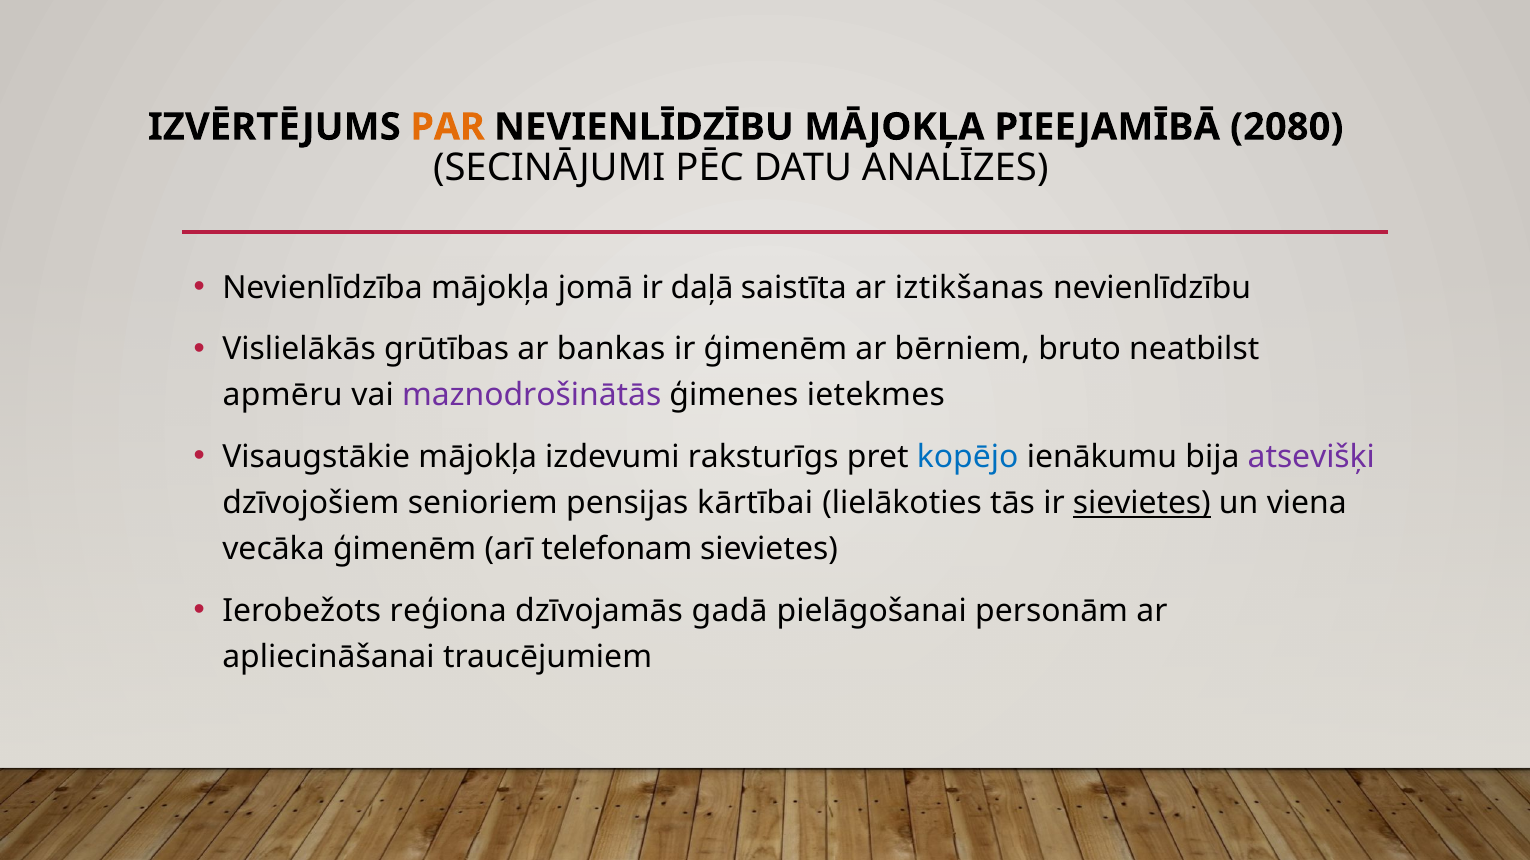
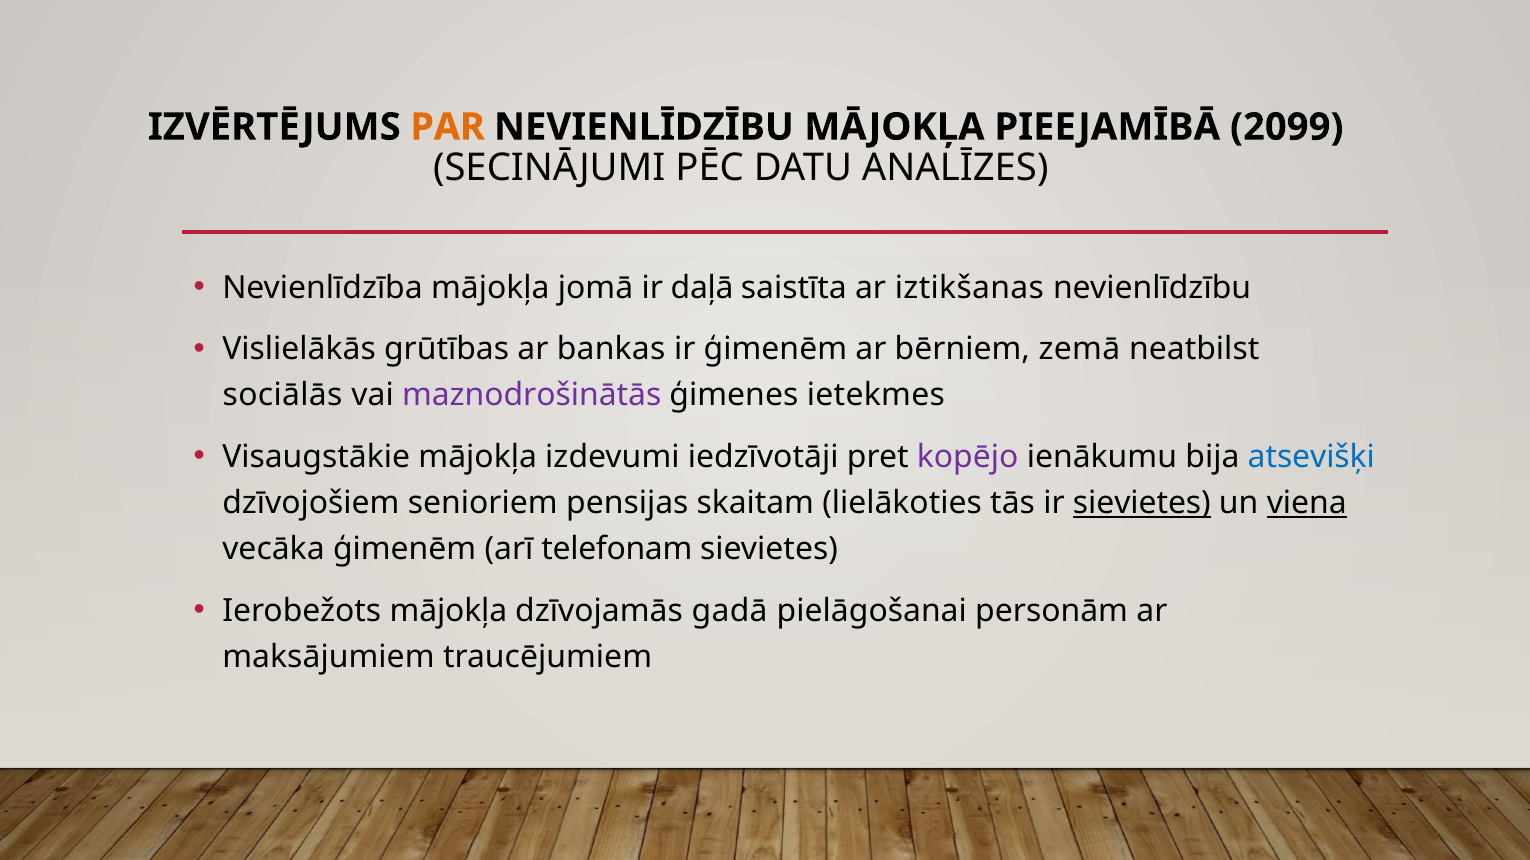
2080: 2080 -> 2099 (1287, 127)
bruto: bruto -> zemā (1079, 350)
apmēru: apmēru -> sociālās (283, 396)
raksturīgs: raksturīgs -> iedzīvotāji (763, 457)
kopējo colour: blue -> purple (968, 457)
atsevišķi colour: purple -> blue (1311, 457)
kārtībai: kārtībai -> skaitam (755, 503)
viena underline: none -> present (1307, 503)
Ierobežots reģiona: reģiona -> mājokļa (448, 611)
apliecināšanai: apliecināšanai -> maksājumiem (328, 657)
